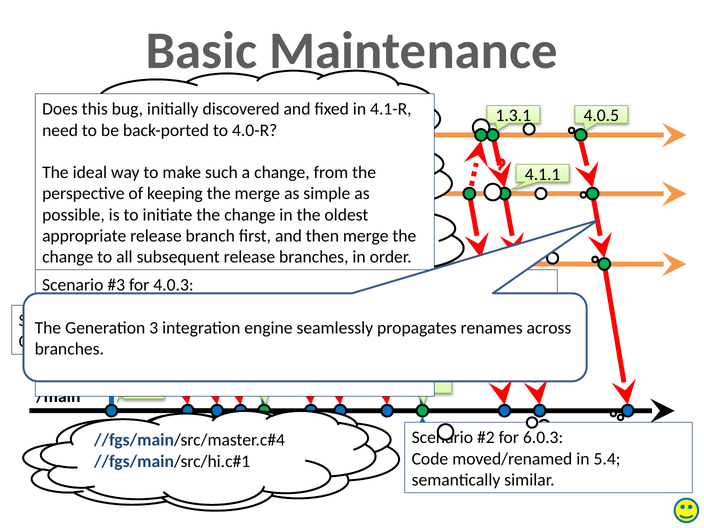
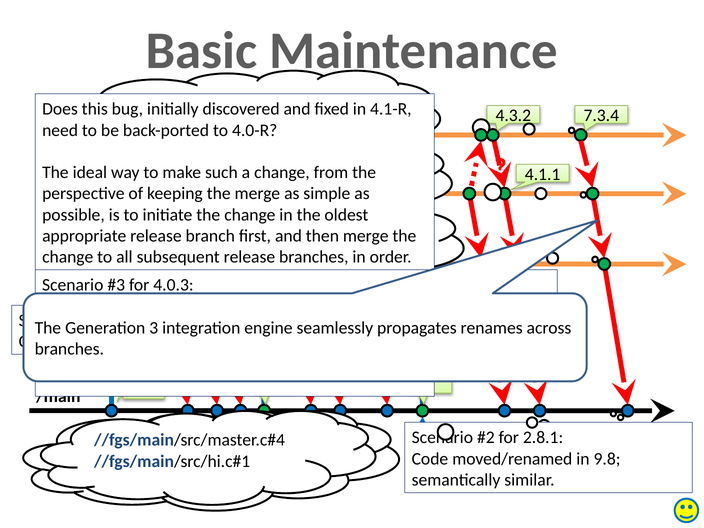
1.3.1: 1.3.1 -> 4.3.2 (513, 116)
4.0.5: 4.0.5 -> 7.3.4 (601, 116)
6.0.3: 6.0.3 -> 2.8.1 (543, 438)
5.4: 5.4 -> 9.8 (607, 459)
